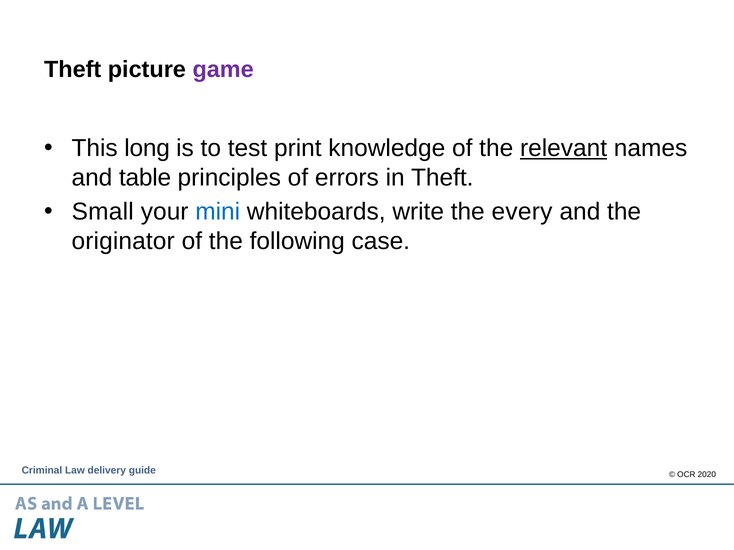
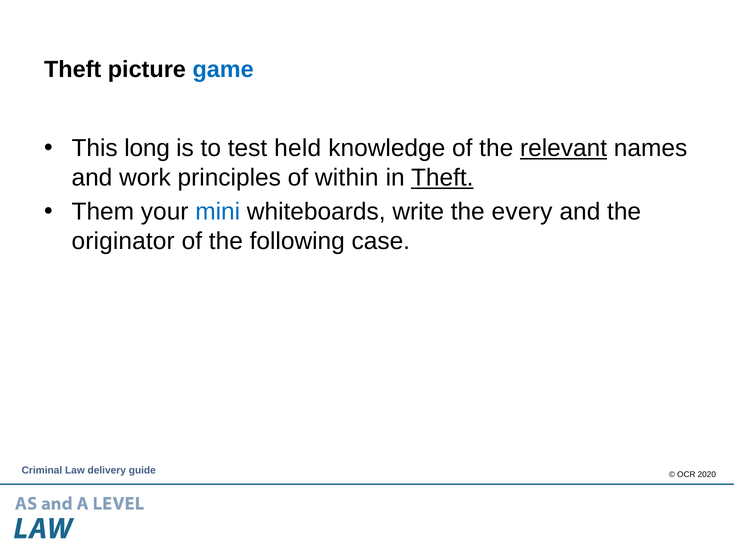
game colour: purple -> blue (223, 70)
print: print -> held (298, 149)
table: table -> work (145, 178)
errors: errors -> within (347, 178)
Theft underline: none -> present (442, 178)
Small: Small -> Them (103, 212)
